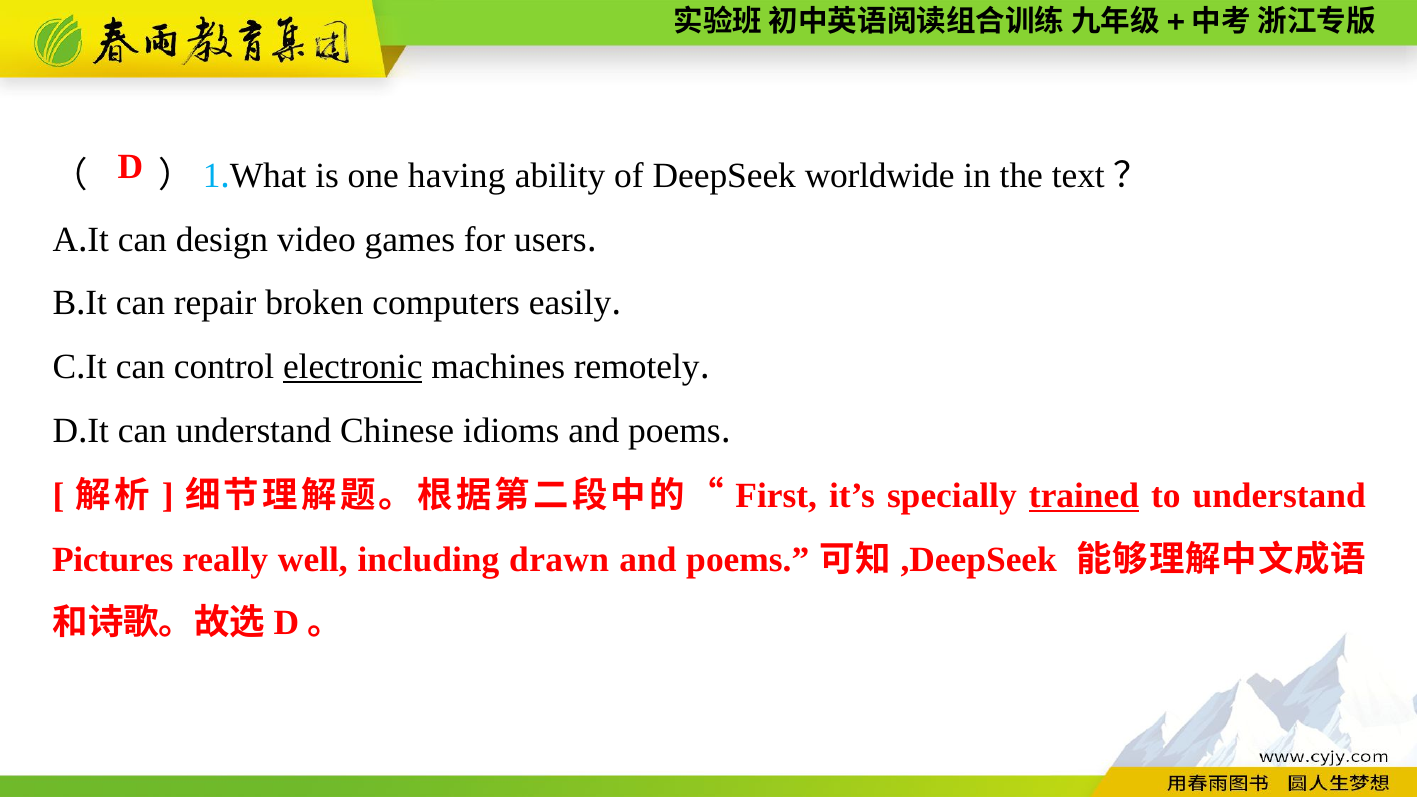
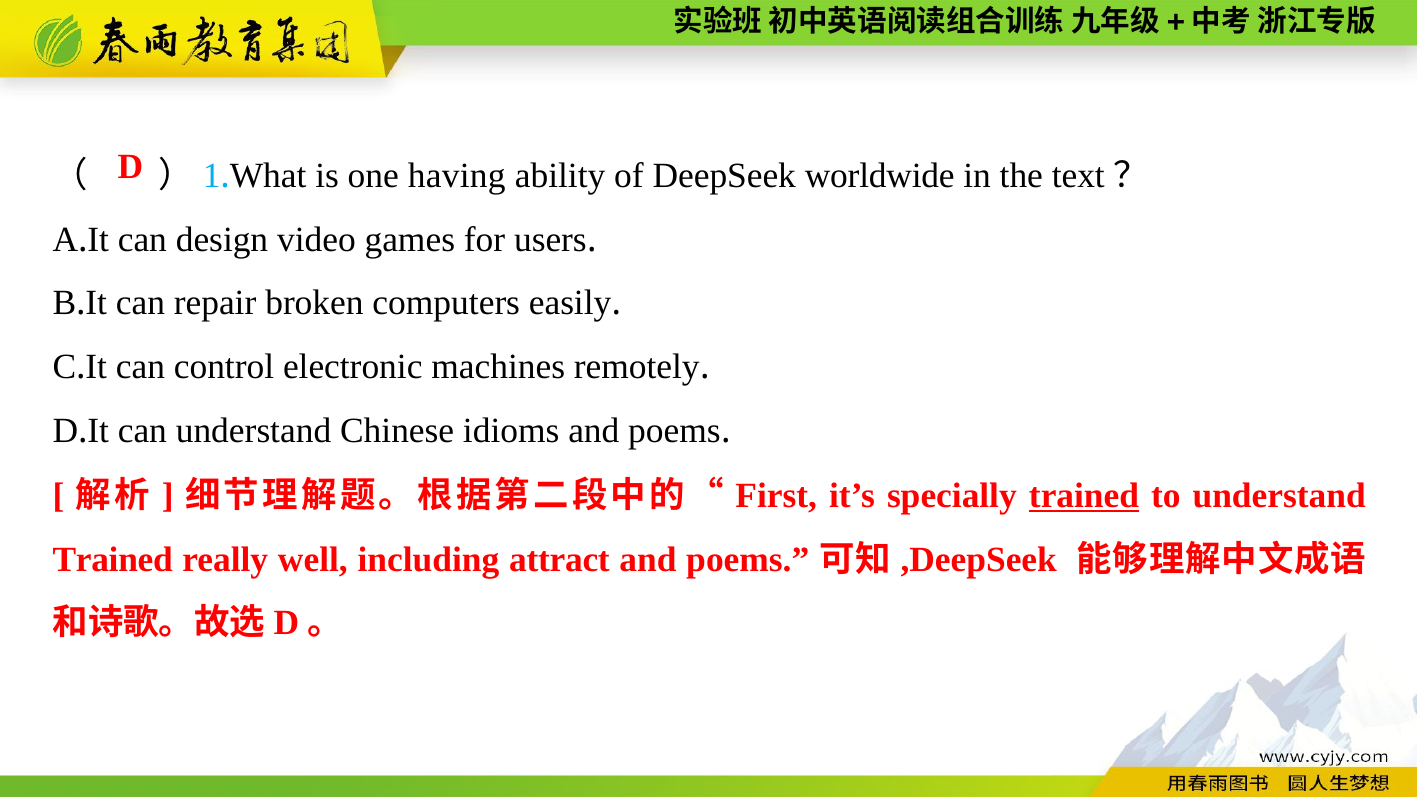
electronic underline: present -> none (353, 367)
Pictures: Pictures -> Trained (113, 560)
drawn: drawn -> attract (559, 560)
